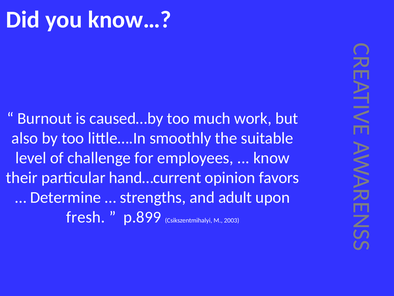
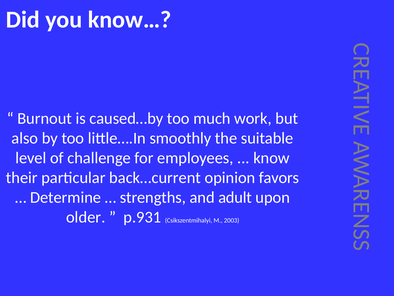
hand…current: hand…current -> back…current (155, 177)
fresh: fresh -> older (86, 217)
p.899: p.899 -> p.931 (142, 217)
